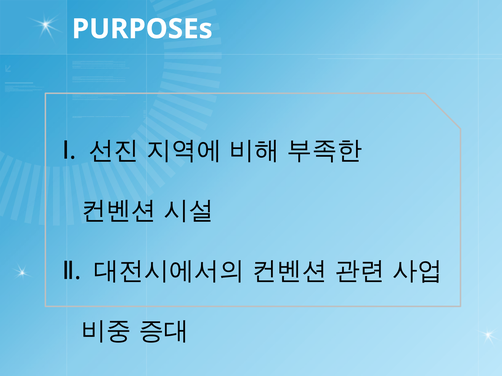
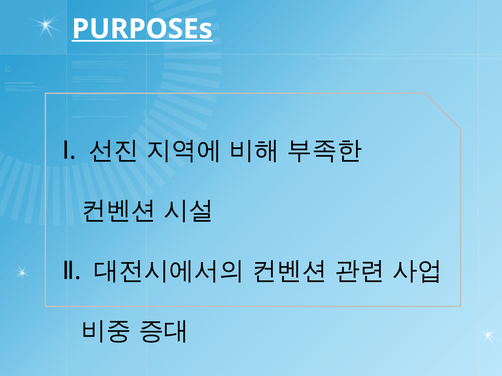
PURPOSEs underline: none -> present (142, 29)
